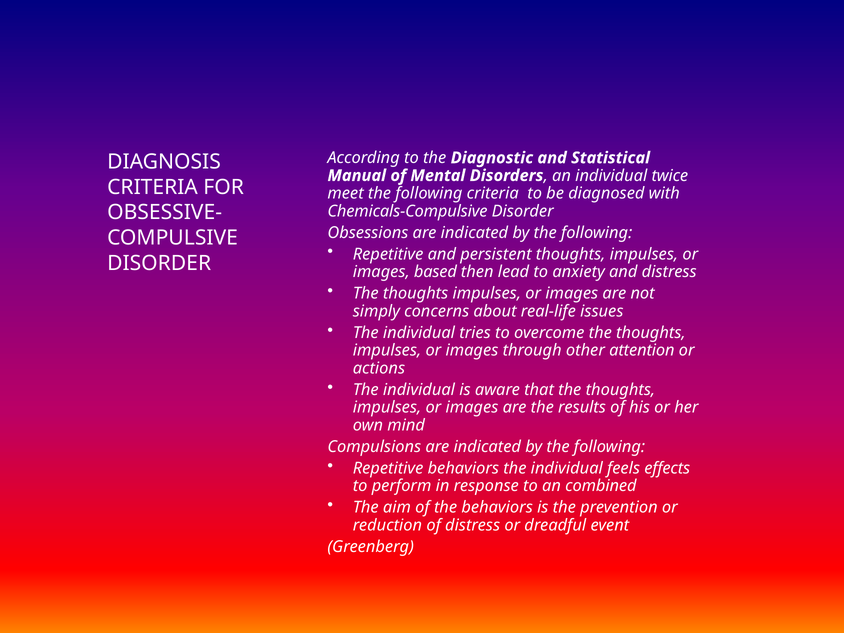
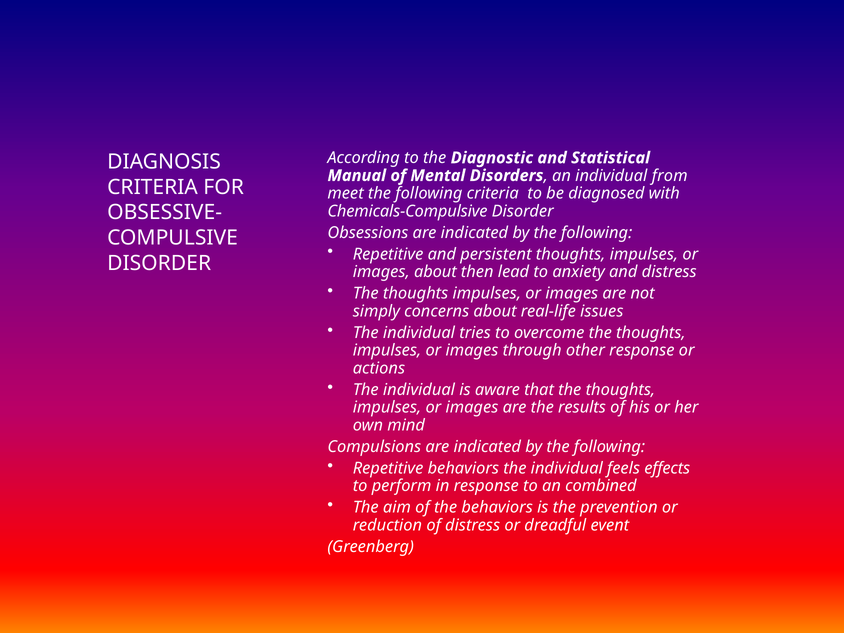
twice: twice -> from (670, 176)
images based: based -> about (435, 272)
other attention: attention -> response (642, 350)
